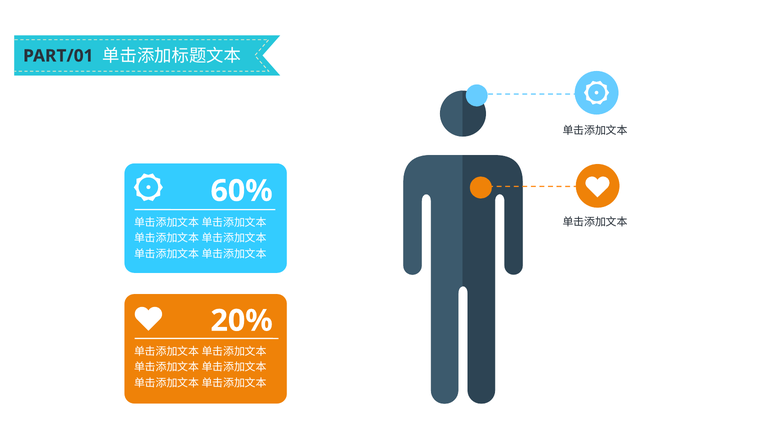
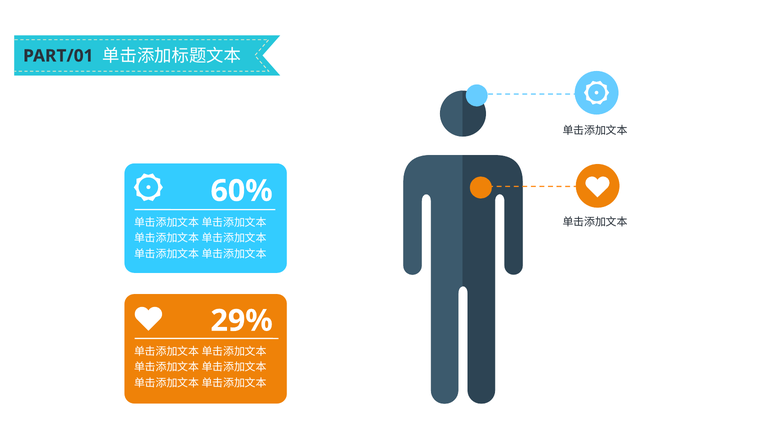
20%: 20% -> 29% (242, 321)
